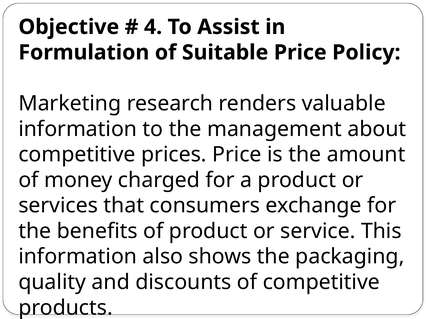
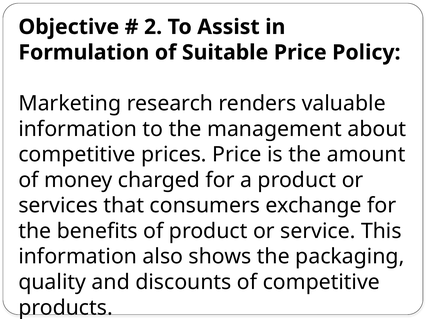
4: 4 -> 2 (153, 27)
